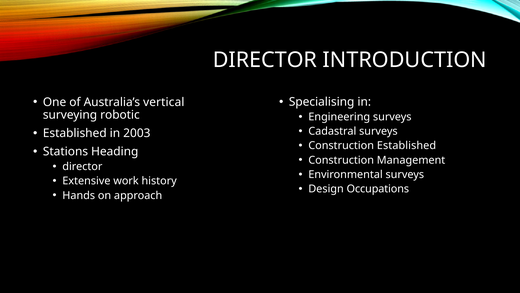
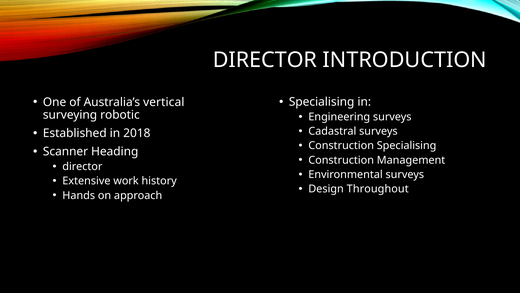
2003: 2003 -> 2018 (137, 133)
Construction Established: Established -> Specialising (407, 145)
Stations: Stations -> Scanner (65, 151)
Occupations: Occupations -> Throughout (378, 189)
